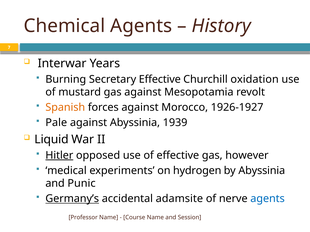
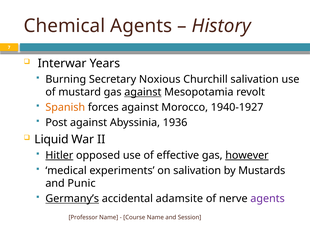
Secretary Effective: Effective -> Noxious (160, 79)
Churchill oxidation: oxidation -> salivation (255, 79)
against underline: none -> present (143, 92)
1926-1927: 1926-1927 -> 1940-1927 (237, 108)
Pale: Pale -> Post (56, 123)
1939: 1939 -> 1936 (175, 123)
however underline: none -> present (247, 156)
on hydrogen: hydrogen -> salivation (197, 171)
by Abyssinia: Abyssinia -> Mustards (262, 171)
agents colour: blue -> purple (268, 199)
